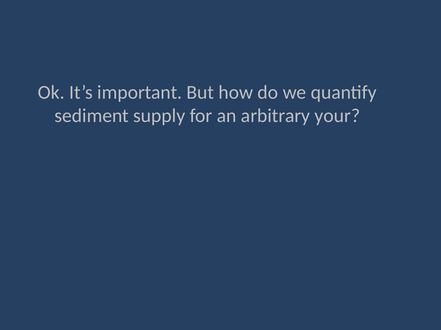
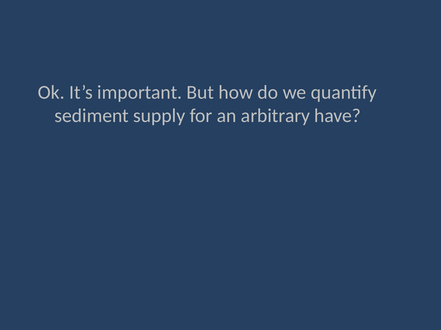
your: your -> have (338, 116)
